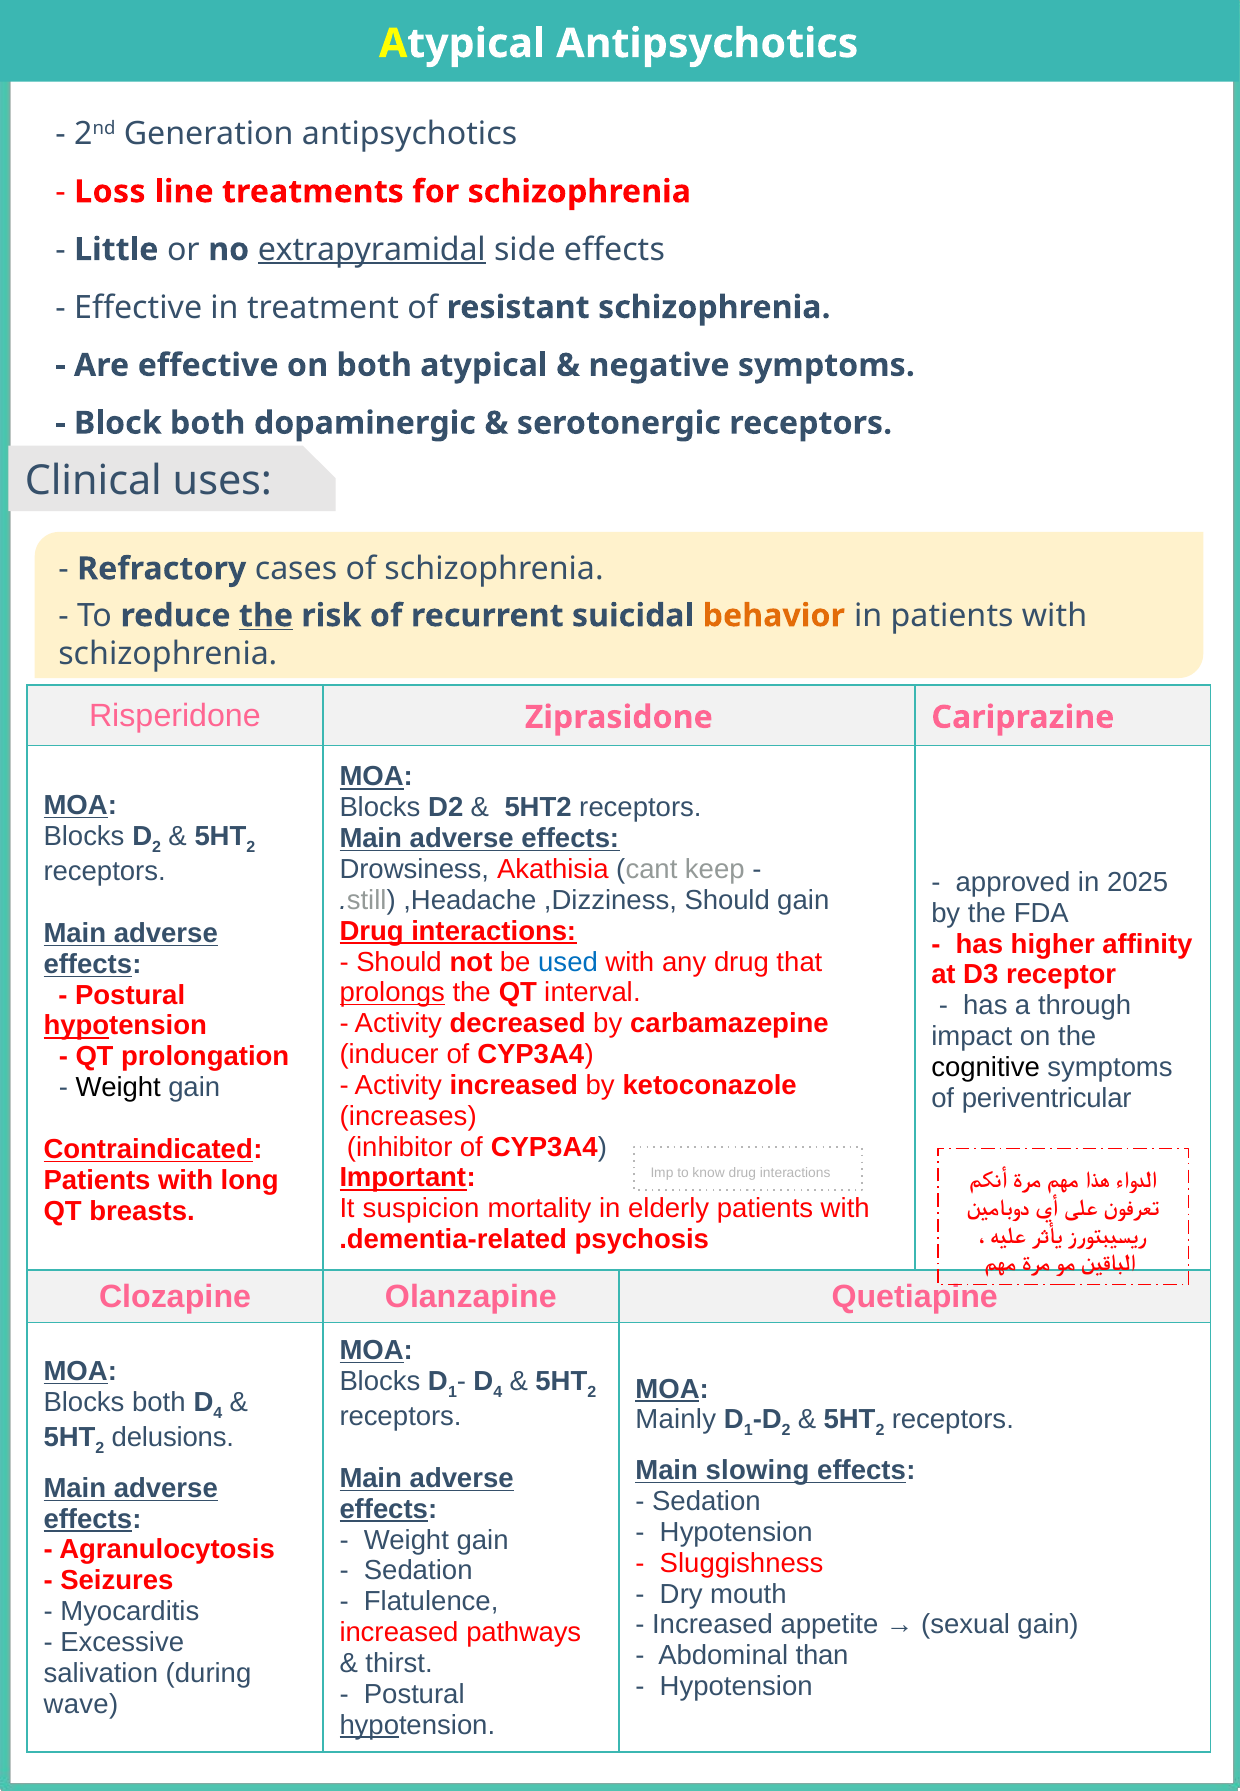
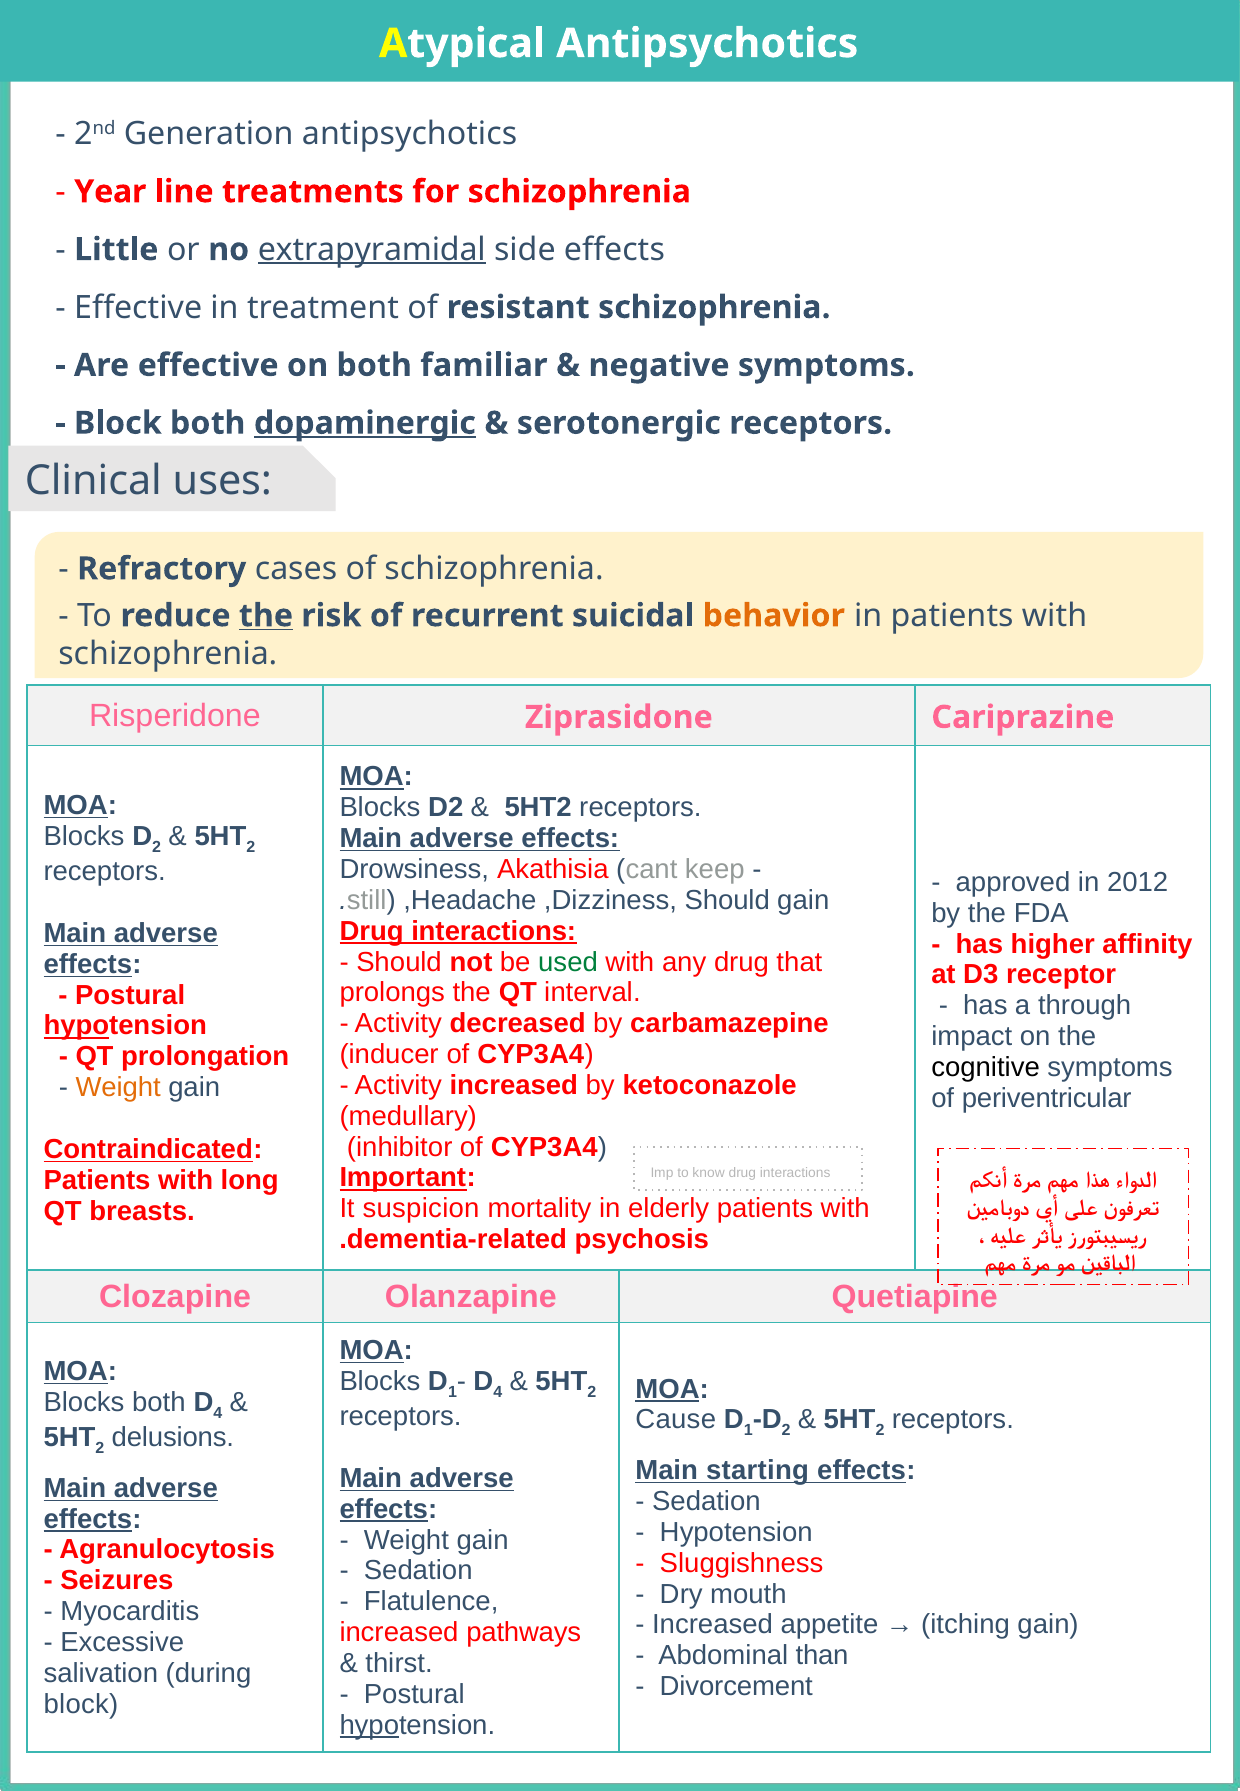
Loss: Loss -> Year (110, 192)
both atypical: atypical -> familiar (484, 365)
dopaminergic underline: none -> present (365, 423)
2025: 2025 -> 2012 (1138, 882)
used colour: blue -> green (568, 962)
prolongs underline: present -> none (392, 993)
Weight colour: black -> orange (118, 1088)
increases: increases -> medullary (408, 1116)
Mainly: Mainly -> Cause (676, 1420)
slowing: slowing -> starting (758, 1471)
sexual: sexual -> itching (966, 1625)
Hypotension: Hypotension -> Divorcement (736, 1687)
wave: wave -> block (81, 1704)
